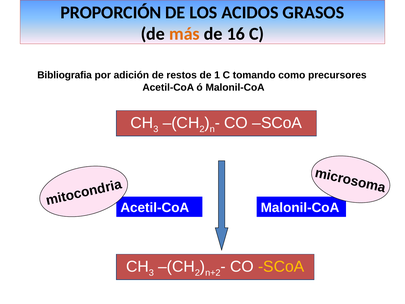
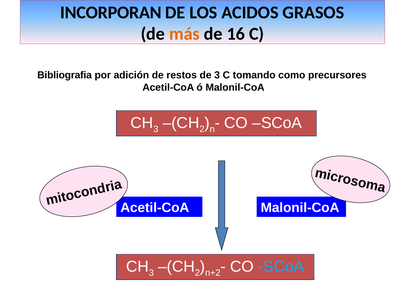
PROPORCIÓN: PROPORCIÓN -> INCORPORAN (111, 12)
de 1: 1 -> 3 (217, 75)
SCoA colour: yellow -> light blue (281, 267)
